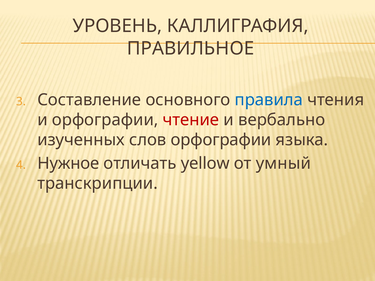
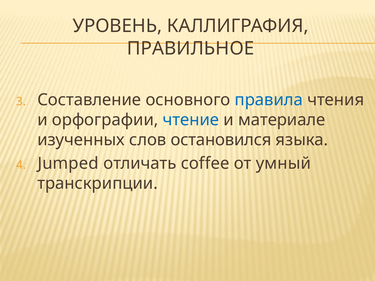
чтение colour: red -> blue (191, 120)
вербально: вербально -> материале (282, 120)
слов орфографии: орфографии -> остановился (221, 140)
Нужное: Нужное -> Jumped (68, 163)
yellow: yellow -> coffee (205, 163)
